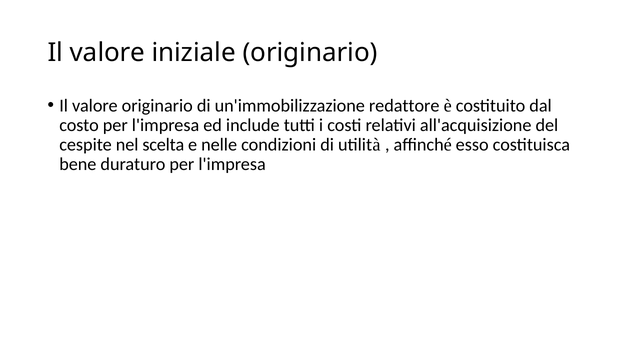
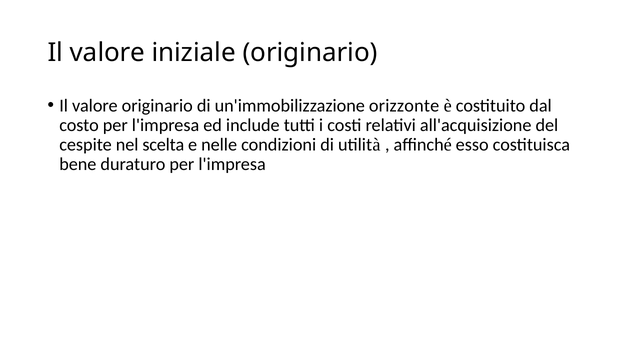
redattore: redattore -> orizzonte (404, 106)
